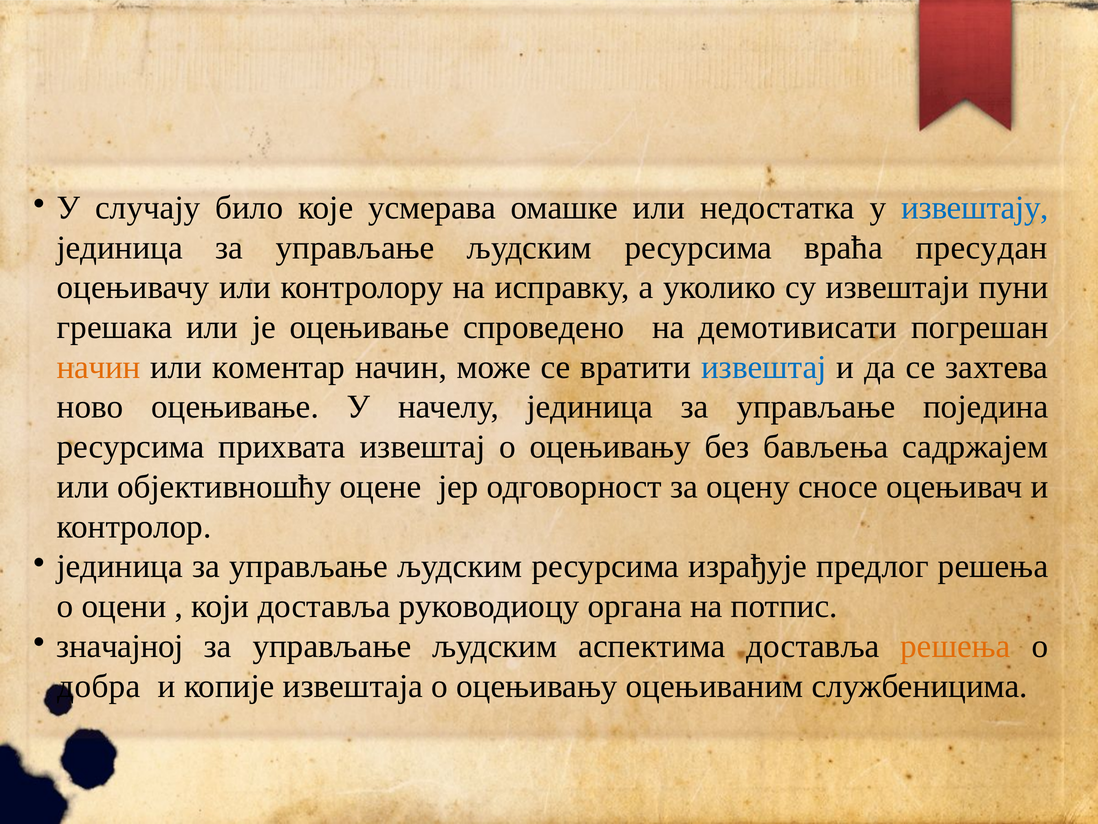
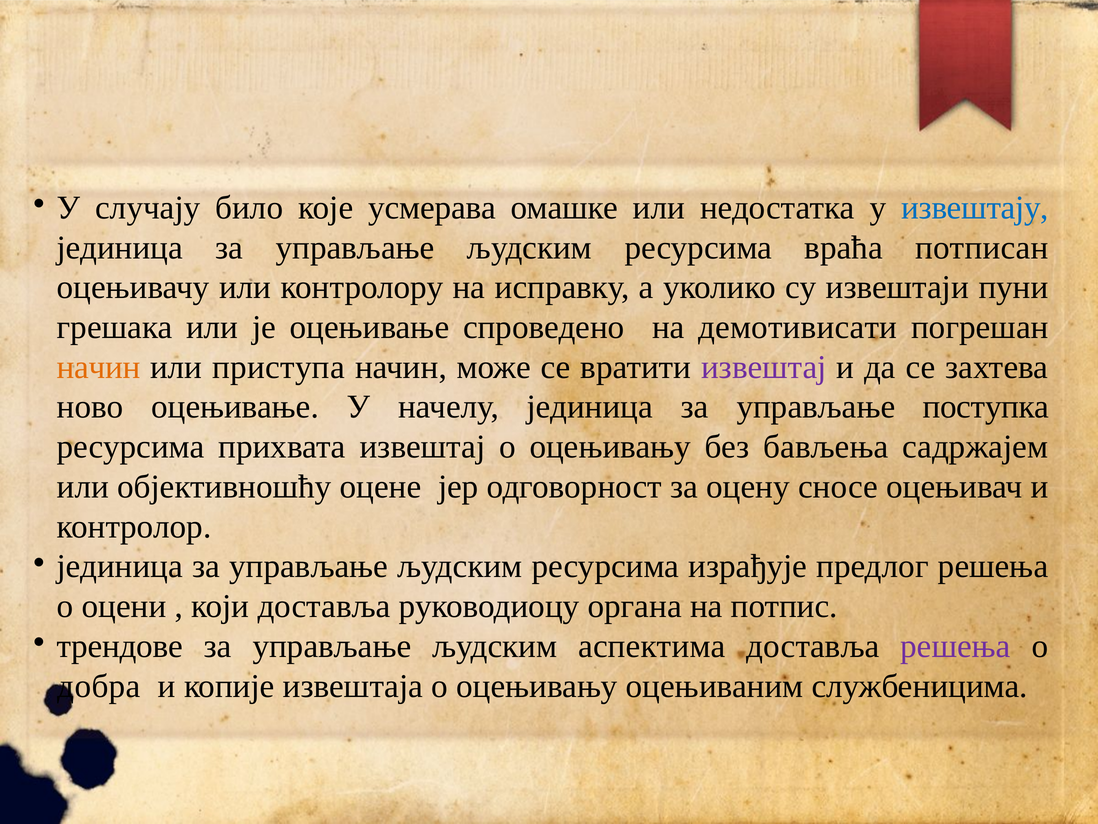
пресудан: пресудан -> потписан (982, 247)
коментар: коментар -> приступа (278, 367)
извештај colour: blue -> purple (764, 367)
поједина: поједина -> поступка (986, 407)
значајној: значајној -> трендове (120, 646)
решења colour: orange -> purple (956, 646)
